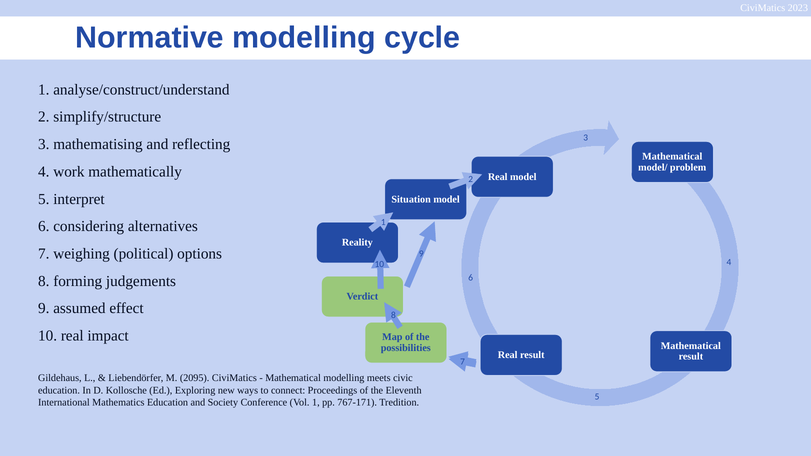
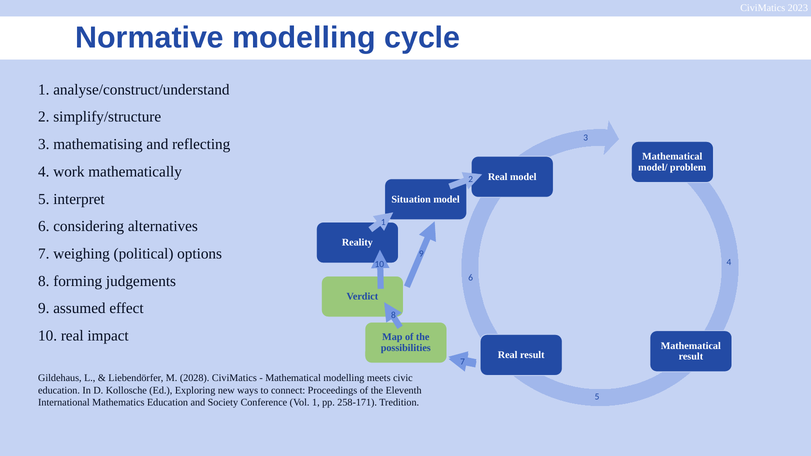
2095: 2095 -> 2028 (195, 378)
767-171: 767-171 -> 258-171 (357, 403)
